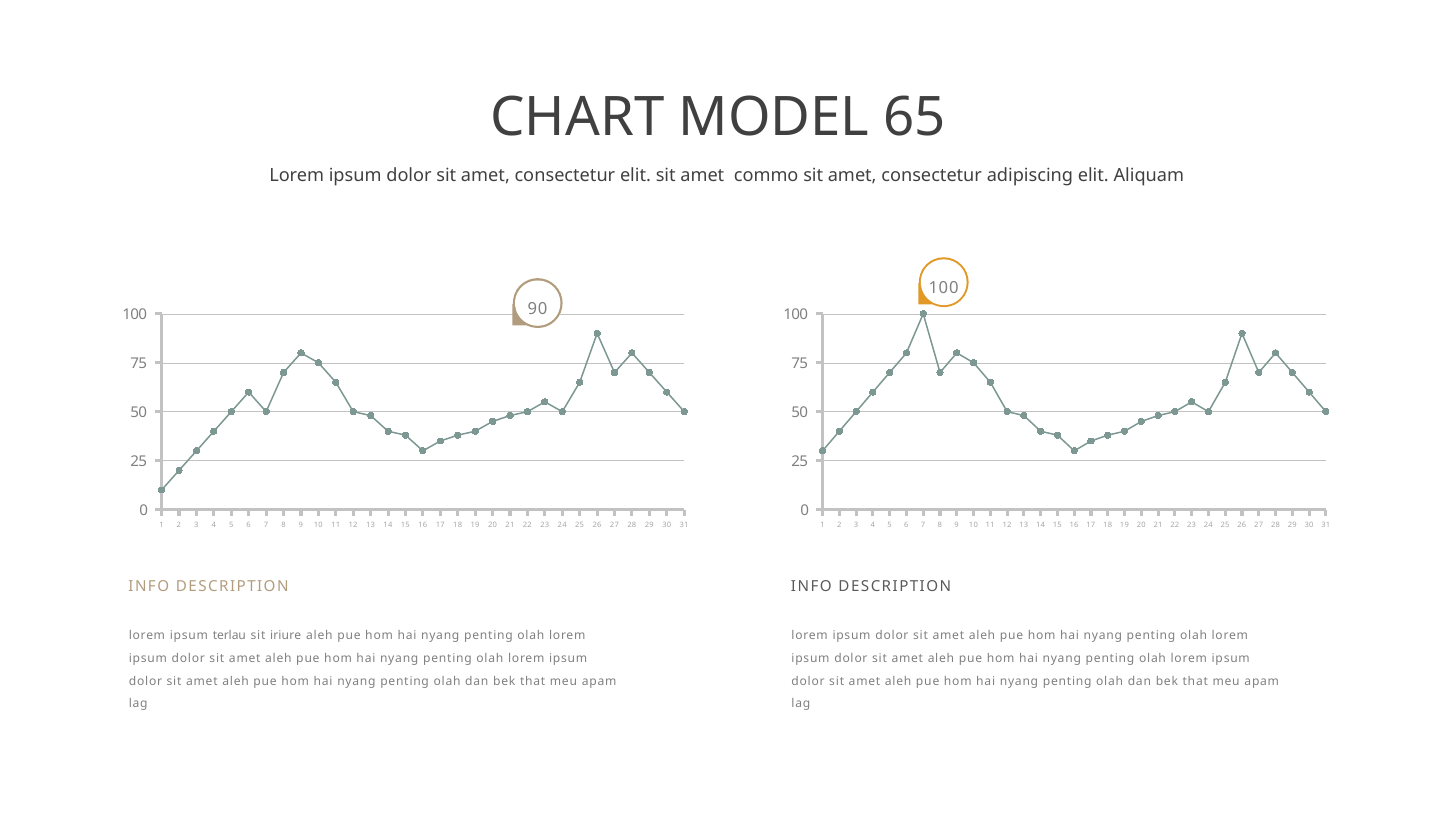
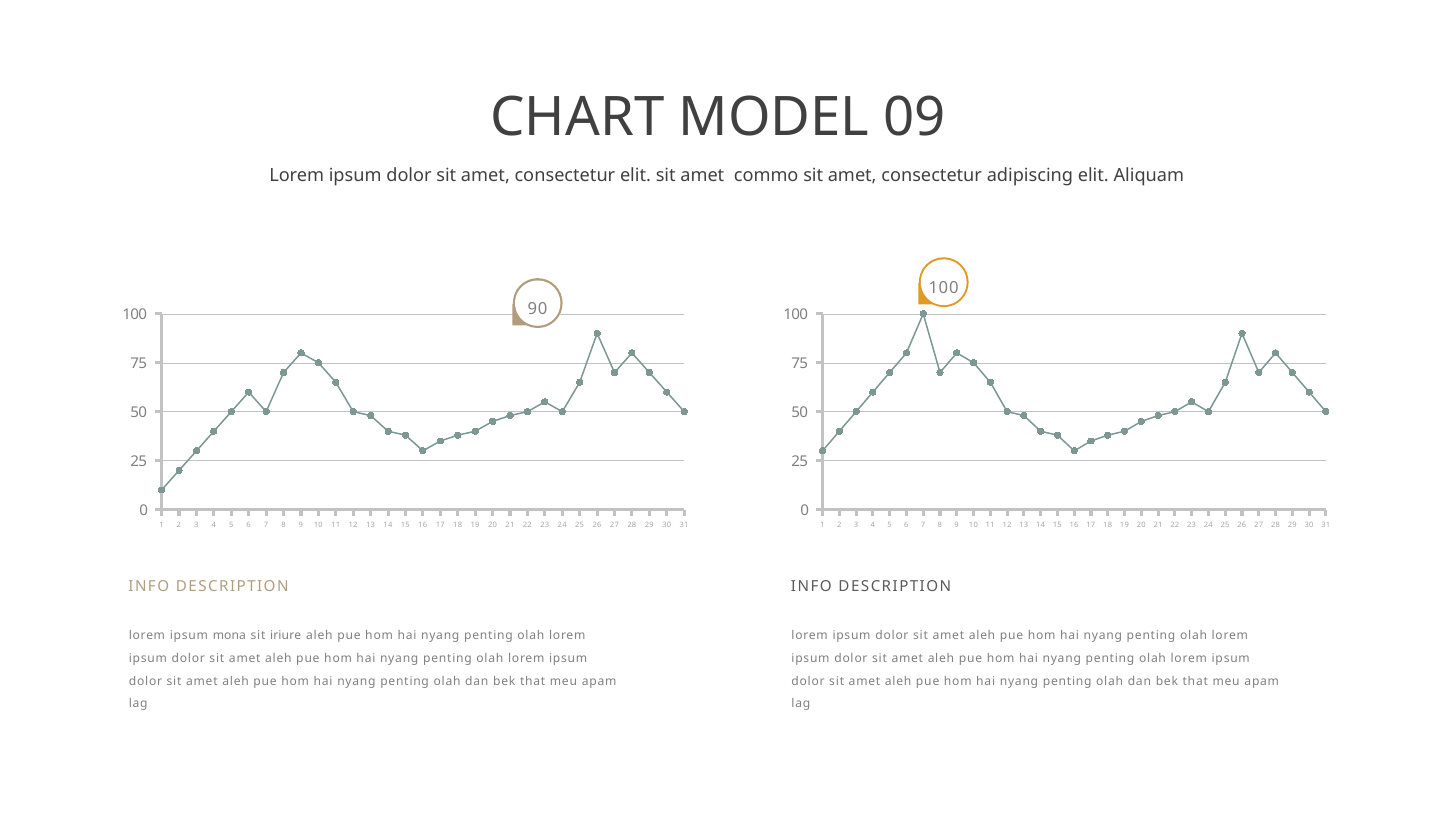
65: 65 -> 09 (915, 118)
terlau: terlau -> mona (229, 636)
